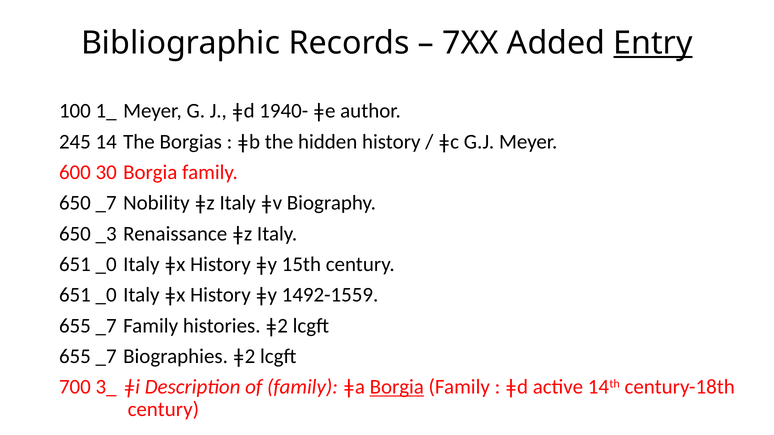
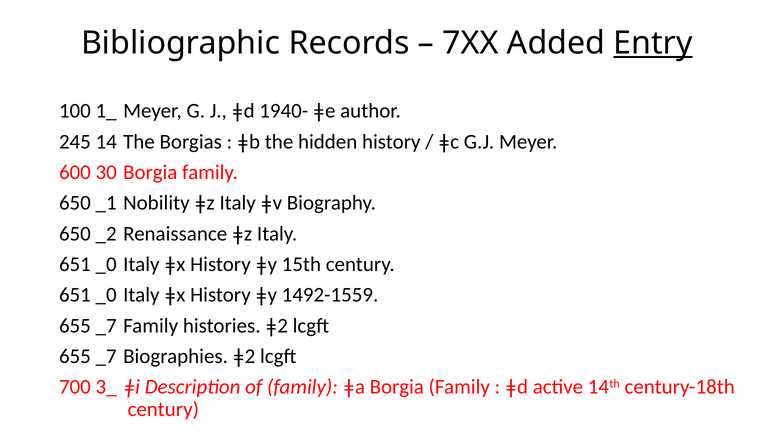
650 _7: _7 -> _1 (106, 203)
_3: _3 -> _2 (106, 234)
Borgia underline: present -> none (397, 387)
